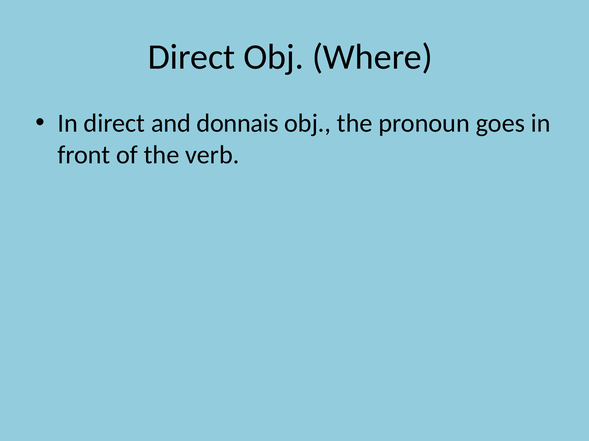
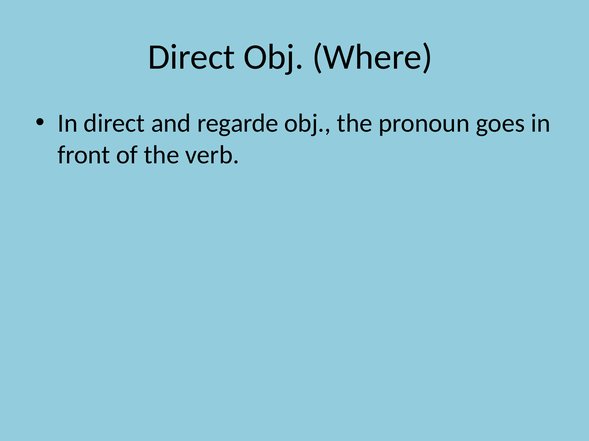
donnais: donnais -> regarde (238, 124)
